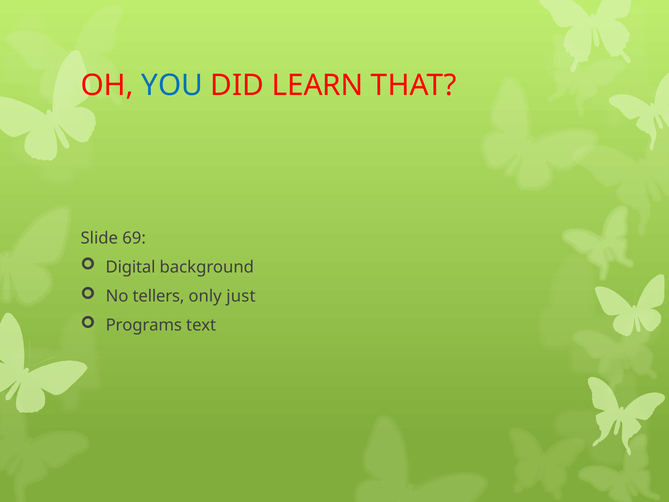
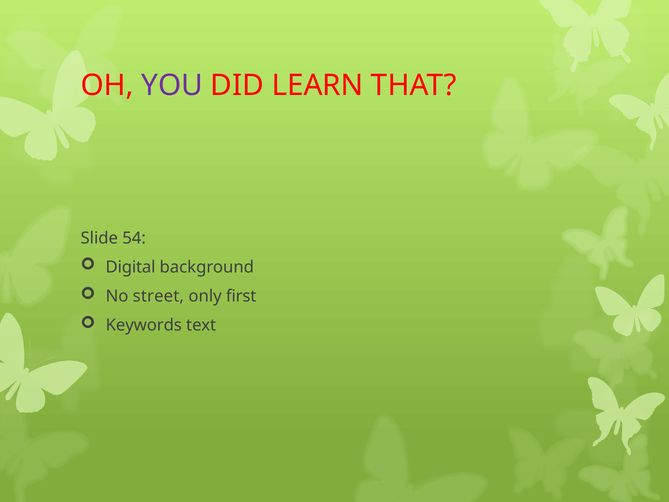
YOU colour: blue -> purple (172, 85)
69: 69 -> 54 (134, 238)
tellers: tellers -> street (158, 296)
just: just -> first (241, 296)
Programs: Programs -> Keywords (144, 325)
